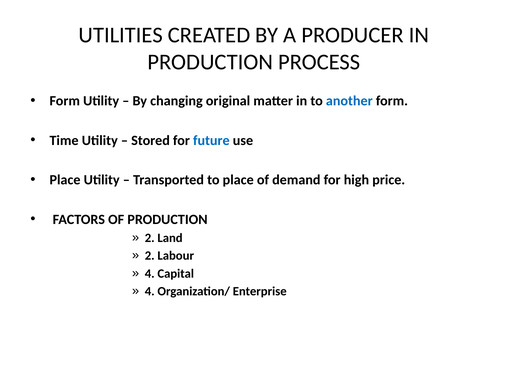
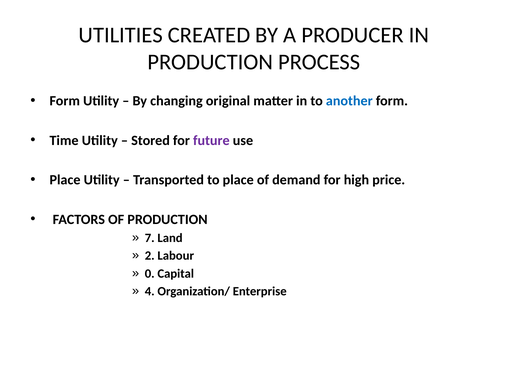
future colour: blue -> purple (211, 140)
2: 2 -> 7 (150, 238)
4: 4 -> 0 (150, 274)
